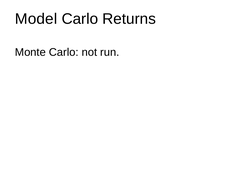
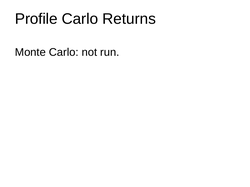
Model: Model -> Profile (36, 19)
